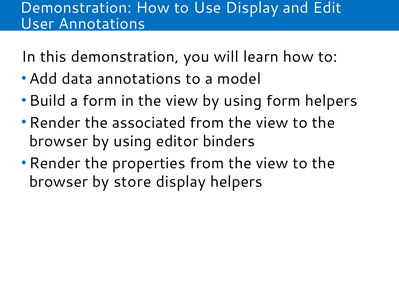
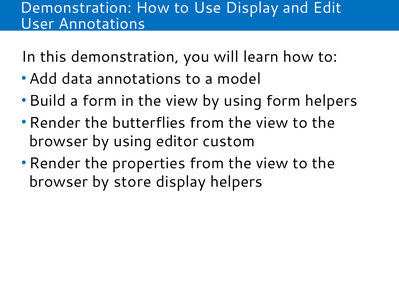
associated: associated -> butterflies (149, 123)
binders: binders -> custom (229, 141)
